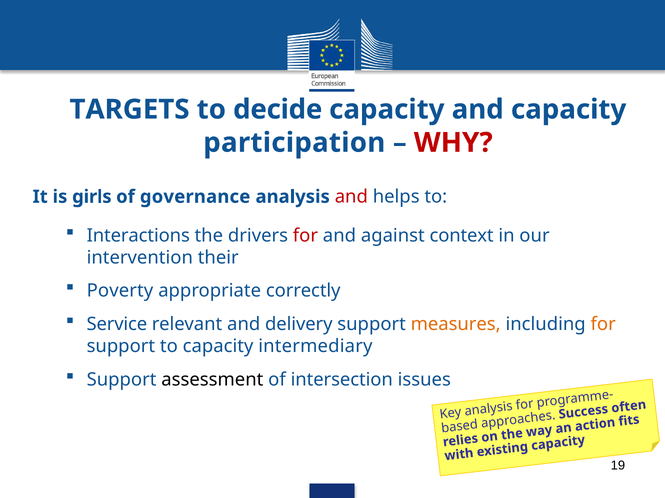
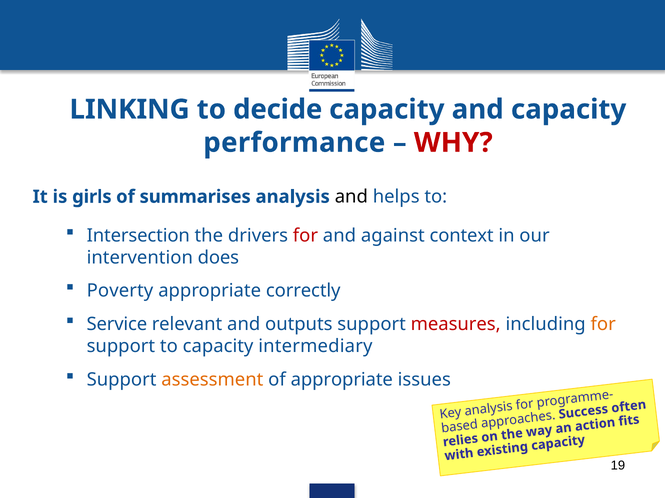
TARGETS: TARGETS -> LINKING (130, 110)
participation: participation -> performance (294, 143)
governance: governance -> summarises (195, 197)
and colour: red -> black (351, 197)
Interactions: Interactions -> Intersection (138, 236)
their: their -> does (218, 258)
delivery: delivery -> outputs (299, 325)
measures colour: orange -> red (456, 325)
assessment colour: black -> orange (212, 380)
of intersection: intersection -> appropriate (342, 380)
